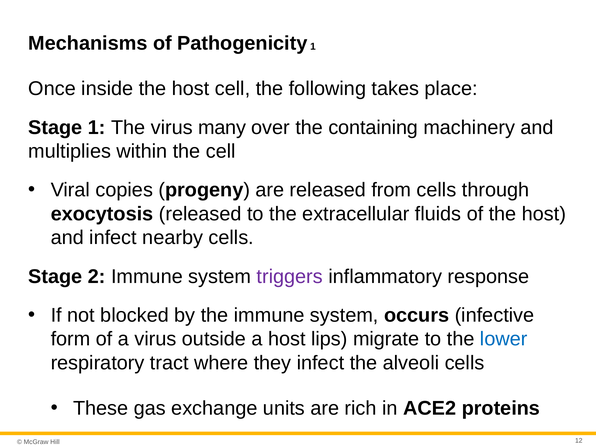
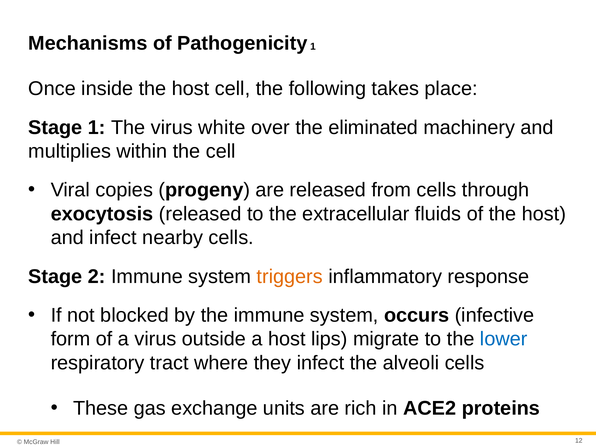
many: many -> white (222, 127)
containing: containing -> eliminated (373, 127)
triggers colour: purple -> orange (290, 276)
